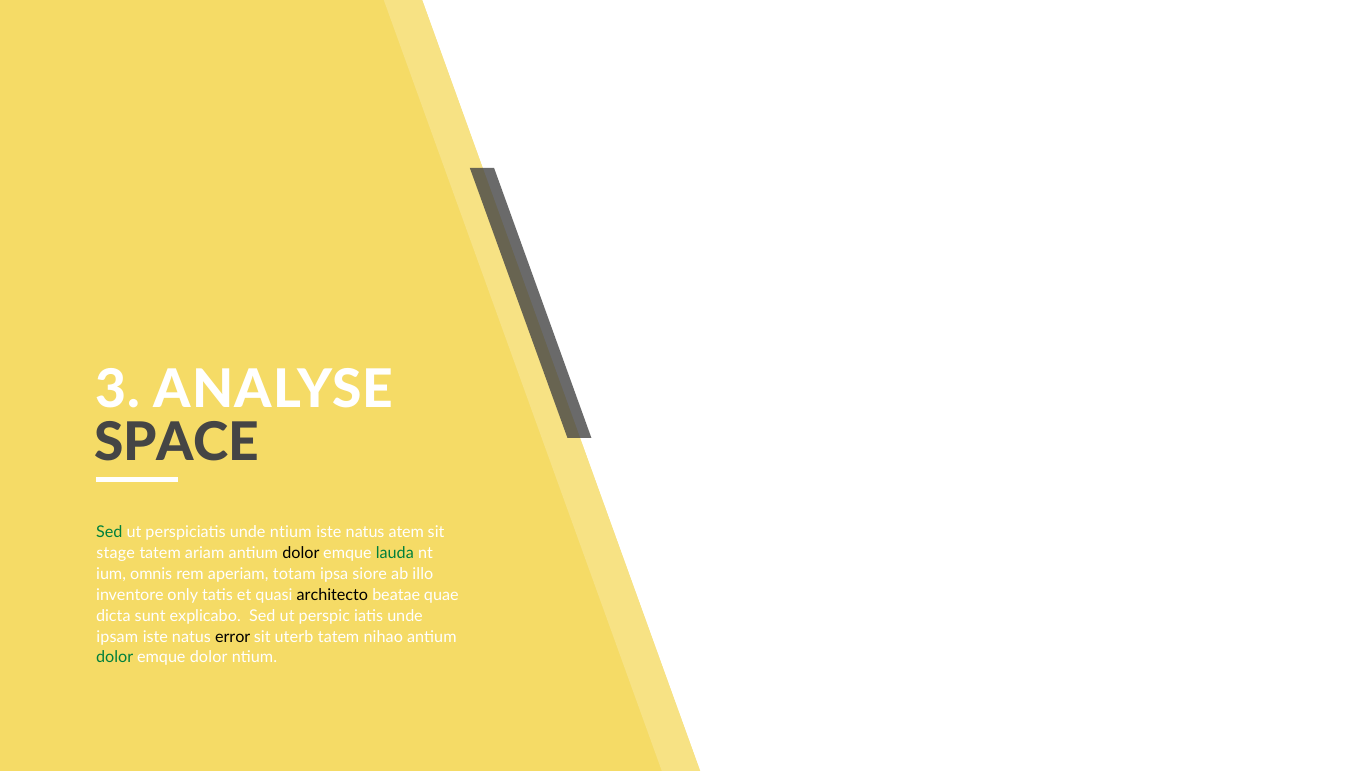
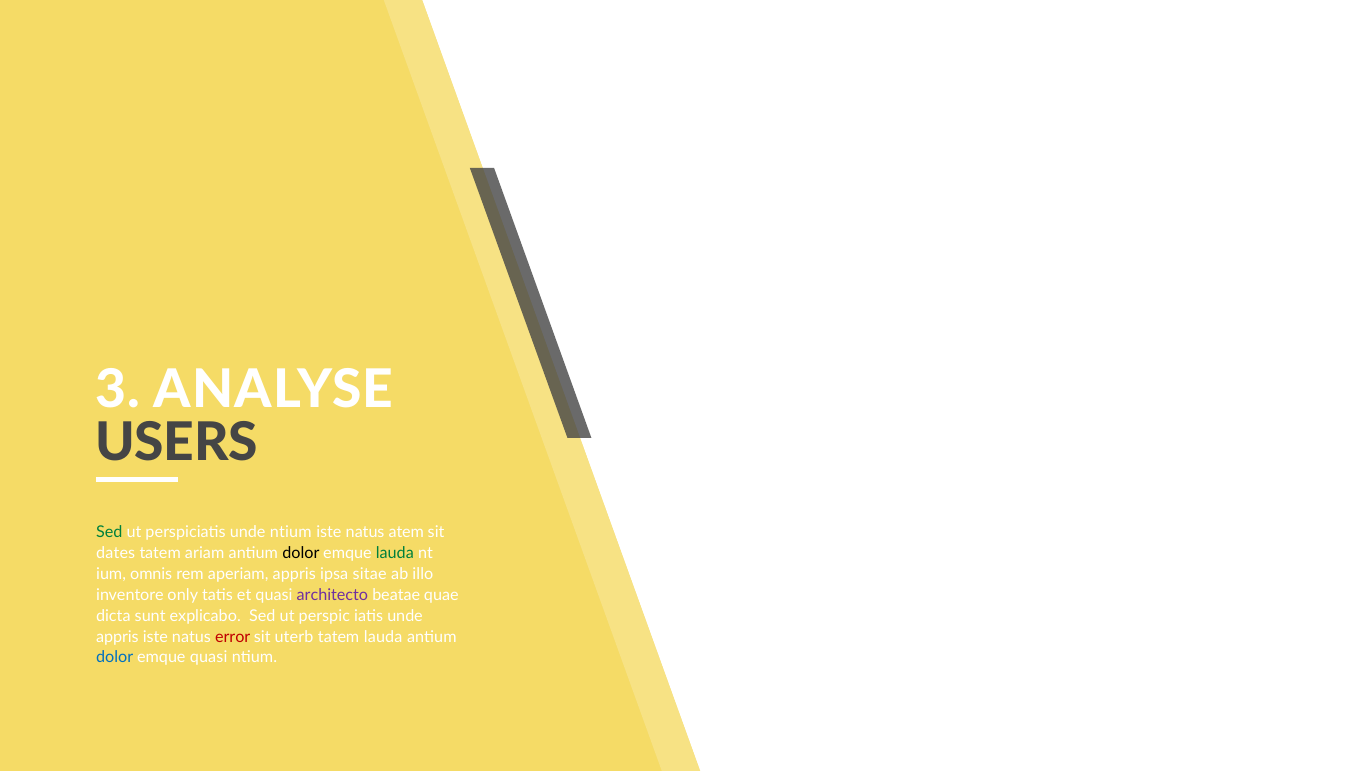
SPACE: SPACE -> USERS (177, 443)
stage: stage -> dates (116, 553)
aperiam totam: totam -> appris (294, 574)
siore: siore -> sitae (370, 574)
architecto colour: black -> purple (332, 595)
ipsam: ipsam -> appris (117, 637)
error colour: black -> red (233, 637)
tatem nihao: nihao -> lauda (383, 637)
dolor colour: green -> blue (115, 658)
emque dolor: dolor -> quasi (209, 658)
